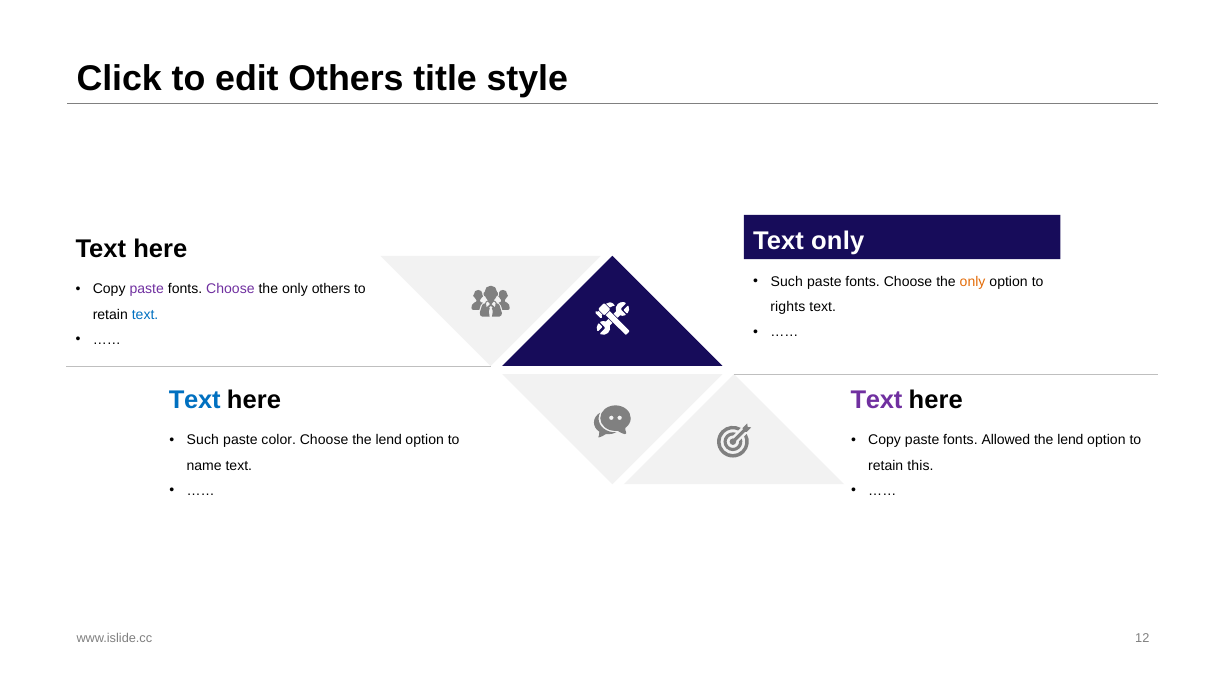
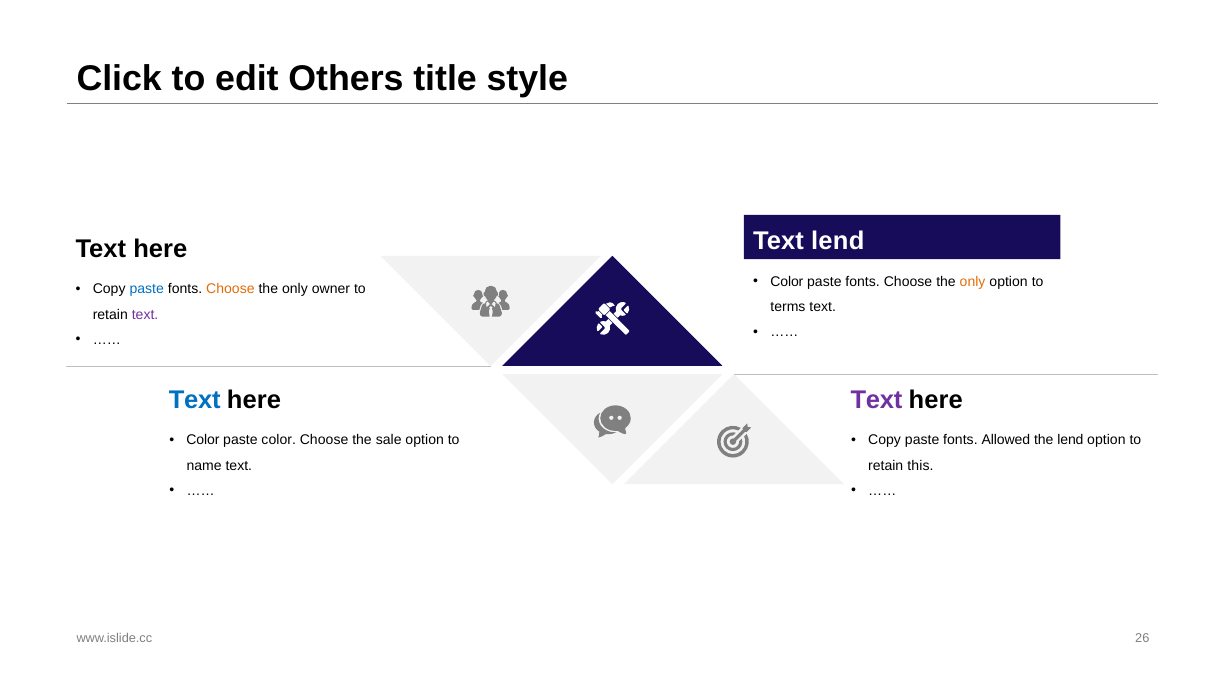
Text only: only -> lend (838, 241)
Such: Such -> Color (787, 282)
paste colour: purple -> blue (147, 290)
Choose colour: purple -> orange (230, 290)
only others: others -> owner (331, 290)
rights: rights -> terms (788, 307)
text colour: blue -> purple (145, 315)
Such: Such -> Color (203, 441)
Choose the lend: lend -> sale (389, 441)
12: 12 -> 26 (1142, 639)
